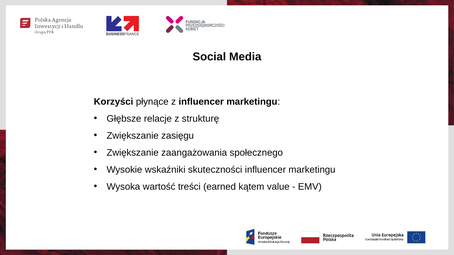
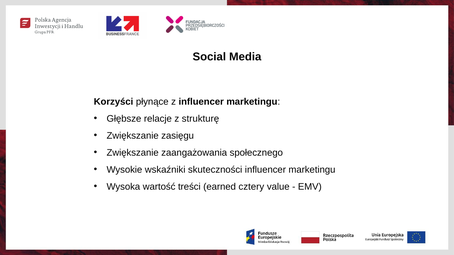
kątem: kątem -> cztery (251, 187)
